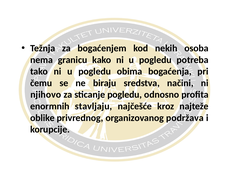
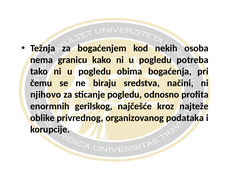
stavljaju: stavljaju -> gerilskog (94, 106)
podržava: podržava -> podataka (185, 118)
